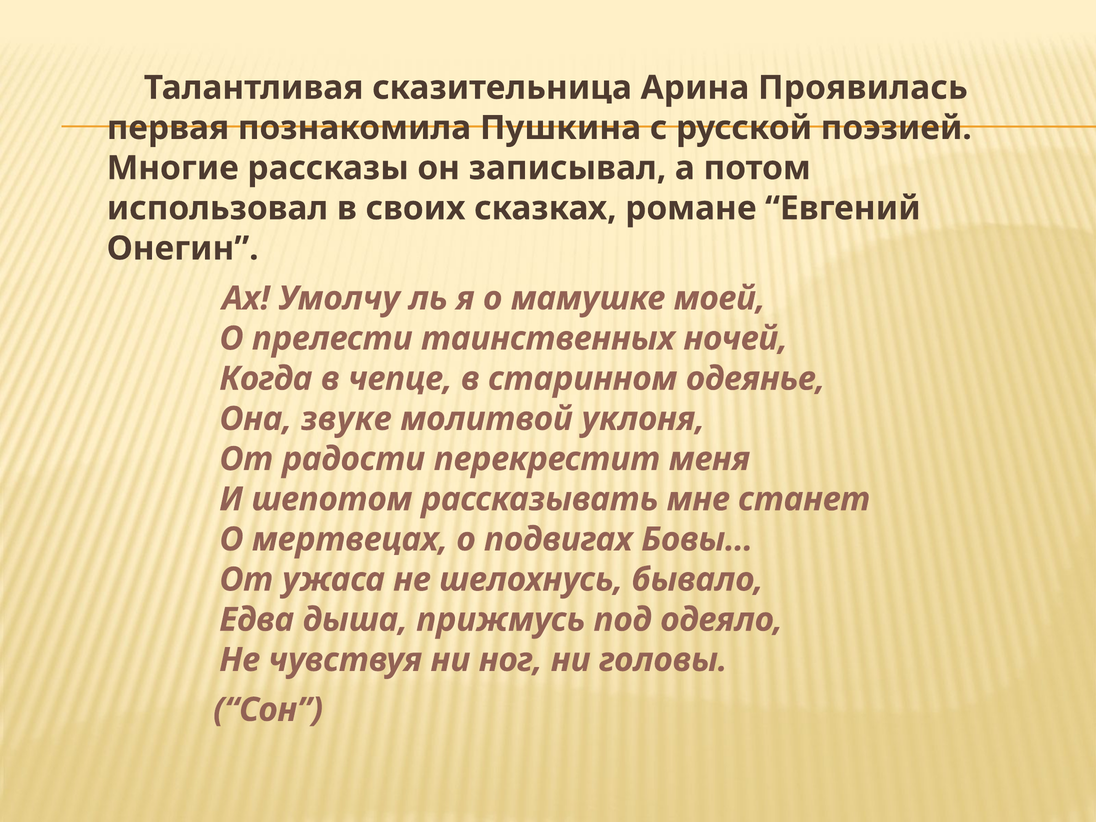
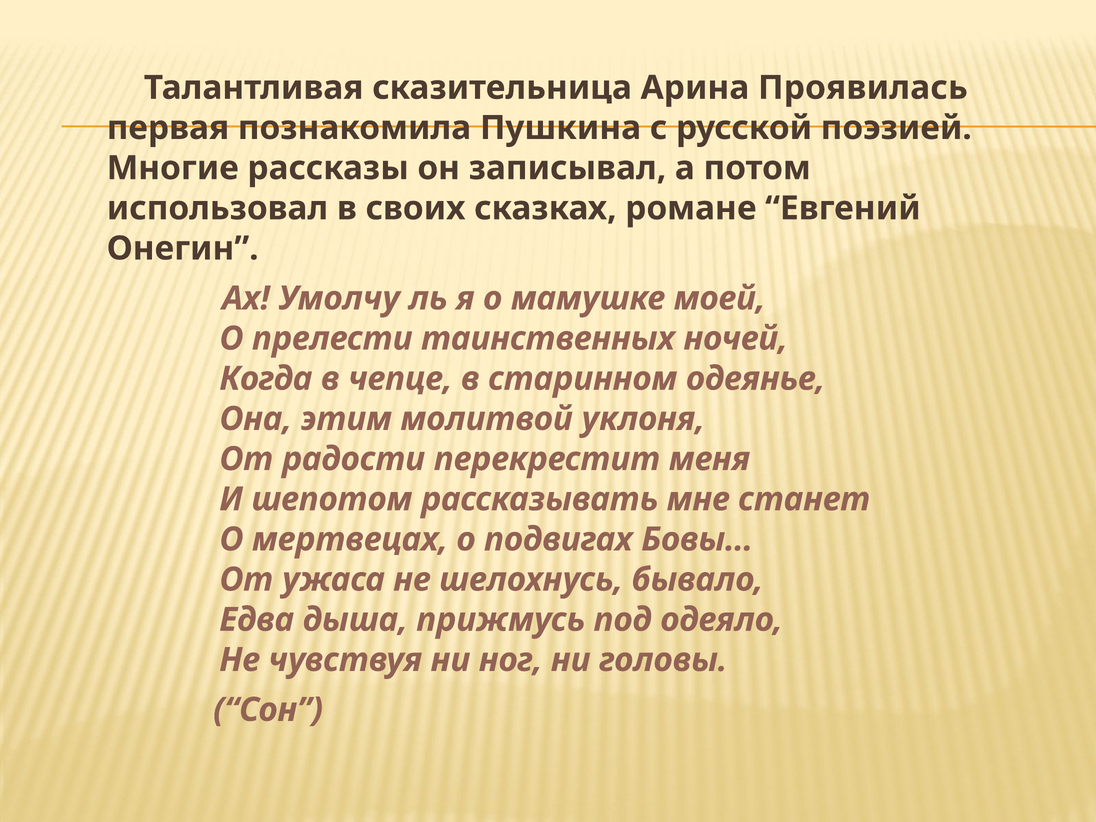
звуке: звуке -> этим (346, 419)
